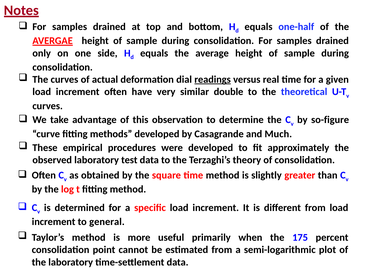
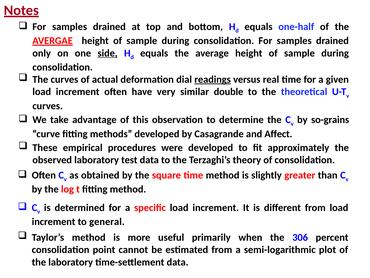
side underline: none -> present (108, 53)
so-figure: so-figure -> so-grains (330, 120)
Much: Much -> Affect (278, 134)
175: 175 -> 306 (300, 237)
